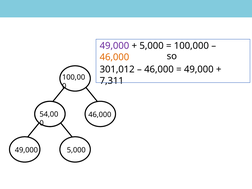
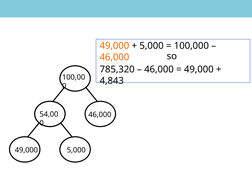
49,000 colour: purple -> orange (114, 46)
301,012: 301,012 -> 785,320 (117, 69)
7,311: 7,311 -> 4,843 (112, 81)
